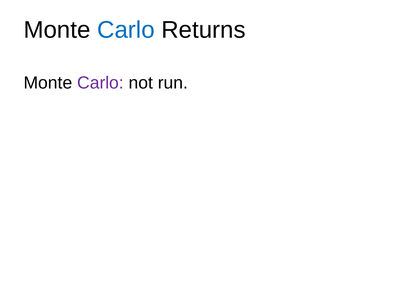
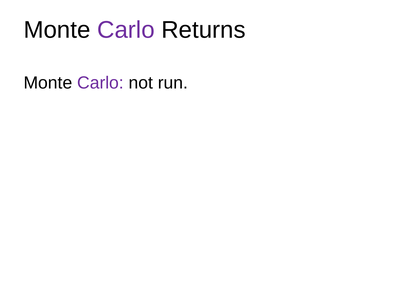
Carlo colour: blue -> purple (126, 30)
